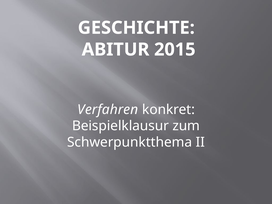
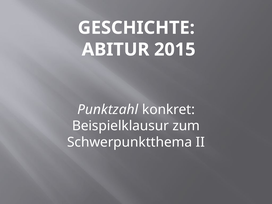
Verfahren: Verfahren -> Punktzahl (108, 110)
